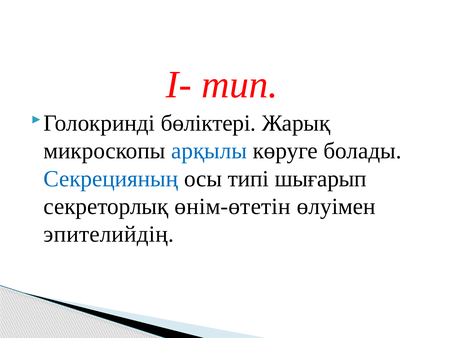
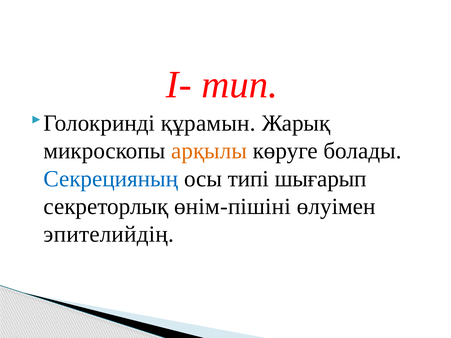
бөліктері: бөліктері -> құрамын (208, 123)
арқылы colour: blue -> orange (209, 151)
өнім-өтетін: өнім-өтетін -> өнім-пішіні (233, 207)
